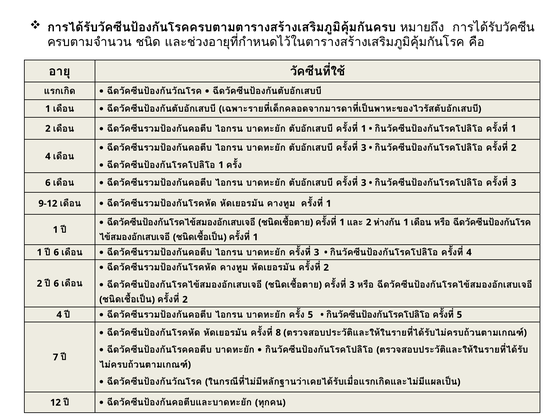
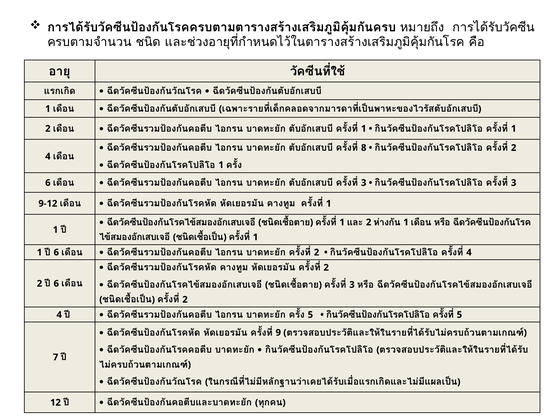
3: 3 -> 8 (364, 148)
3: 3 -> 2 (317, 252)
8: 8 -> 9 (278, 333)
